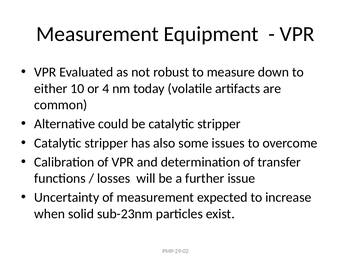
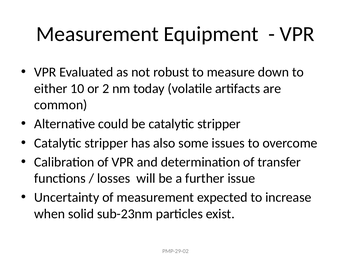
4: 4 -> 2 (106, 89)
